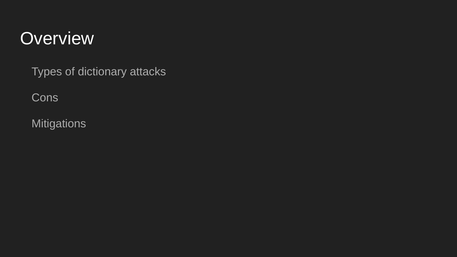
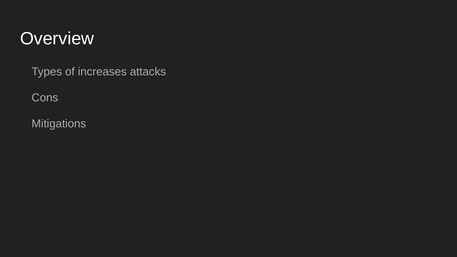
dictionary: dictionary -> increases (102, 72)
